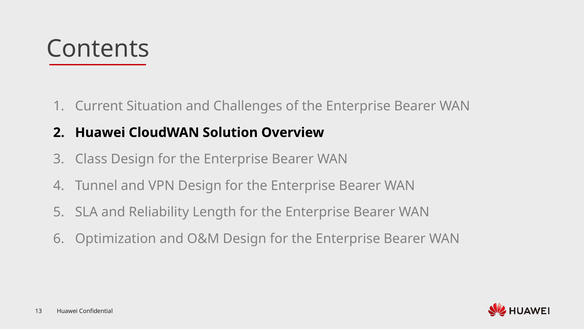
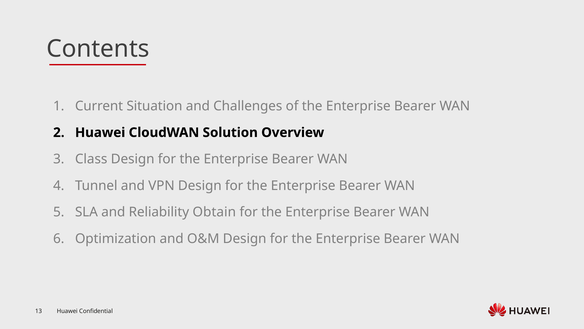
Length: Length -> Obtain (214, 212)
